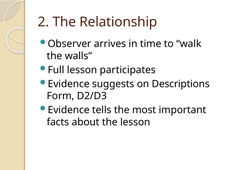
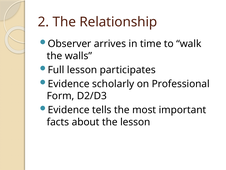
suggests: suggests -> scholarly (113, 84)
Descriptions: Descriptions -> Professional (181, 84)
